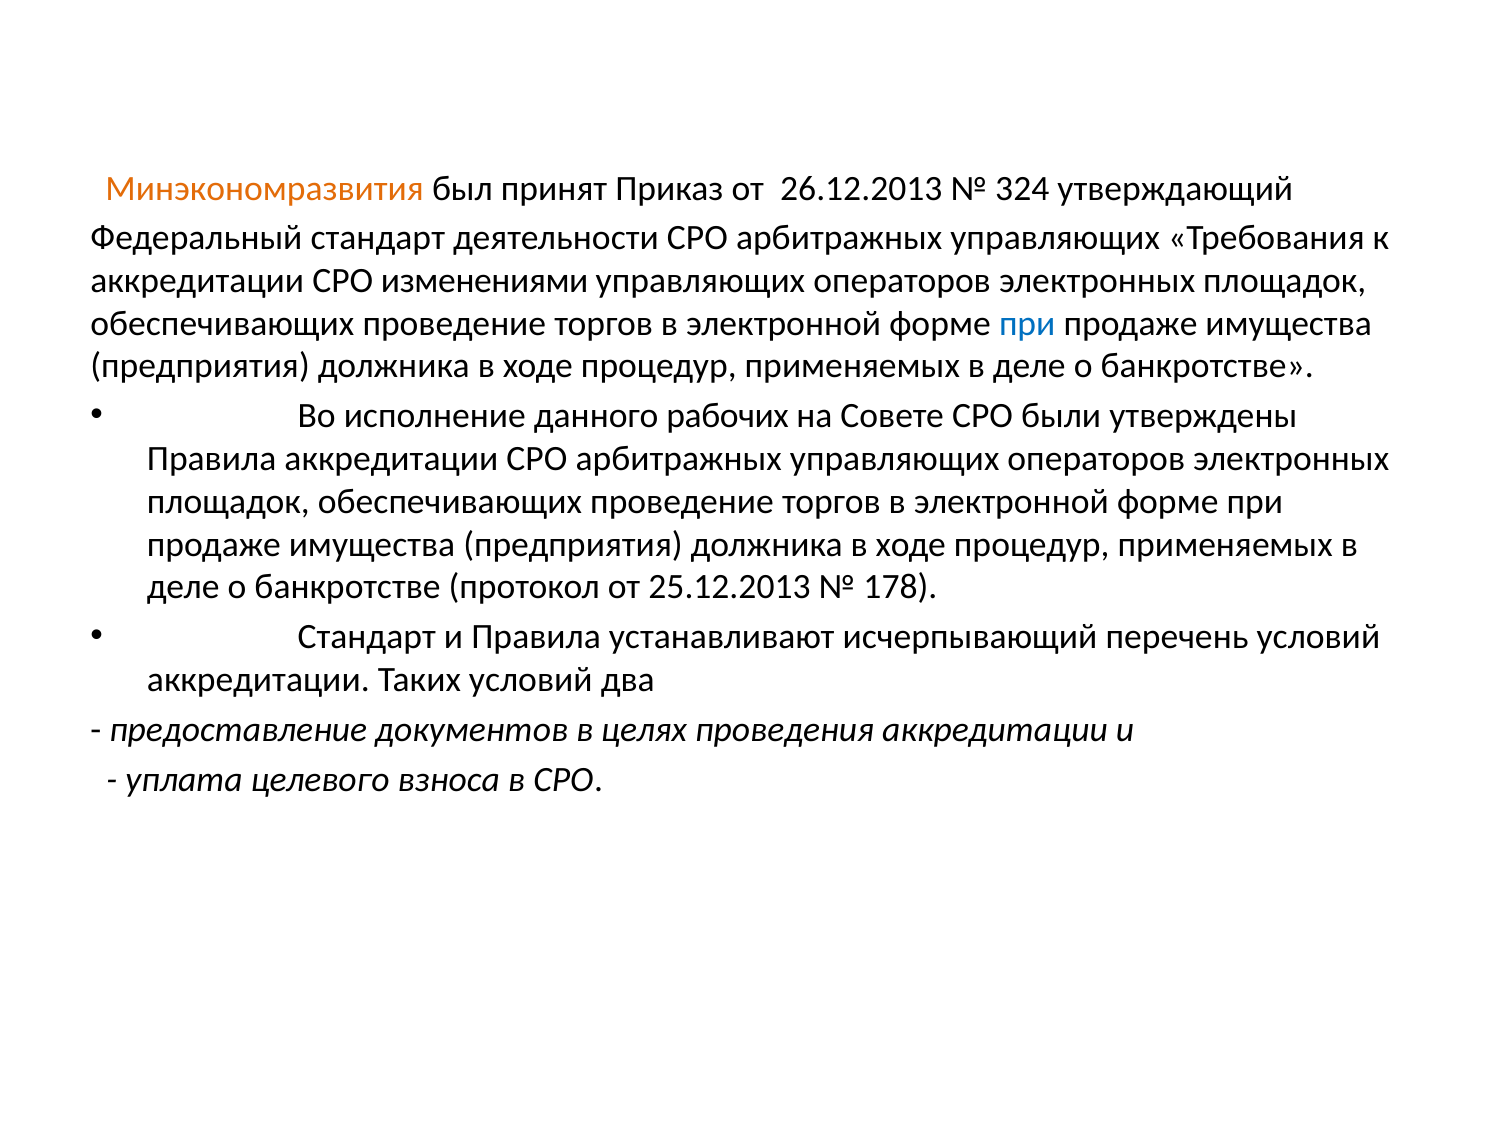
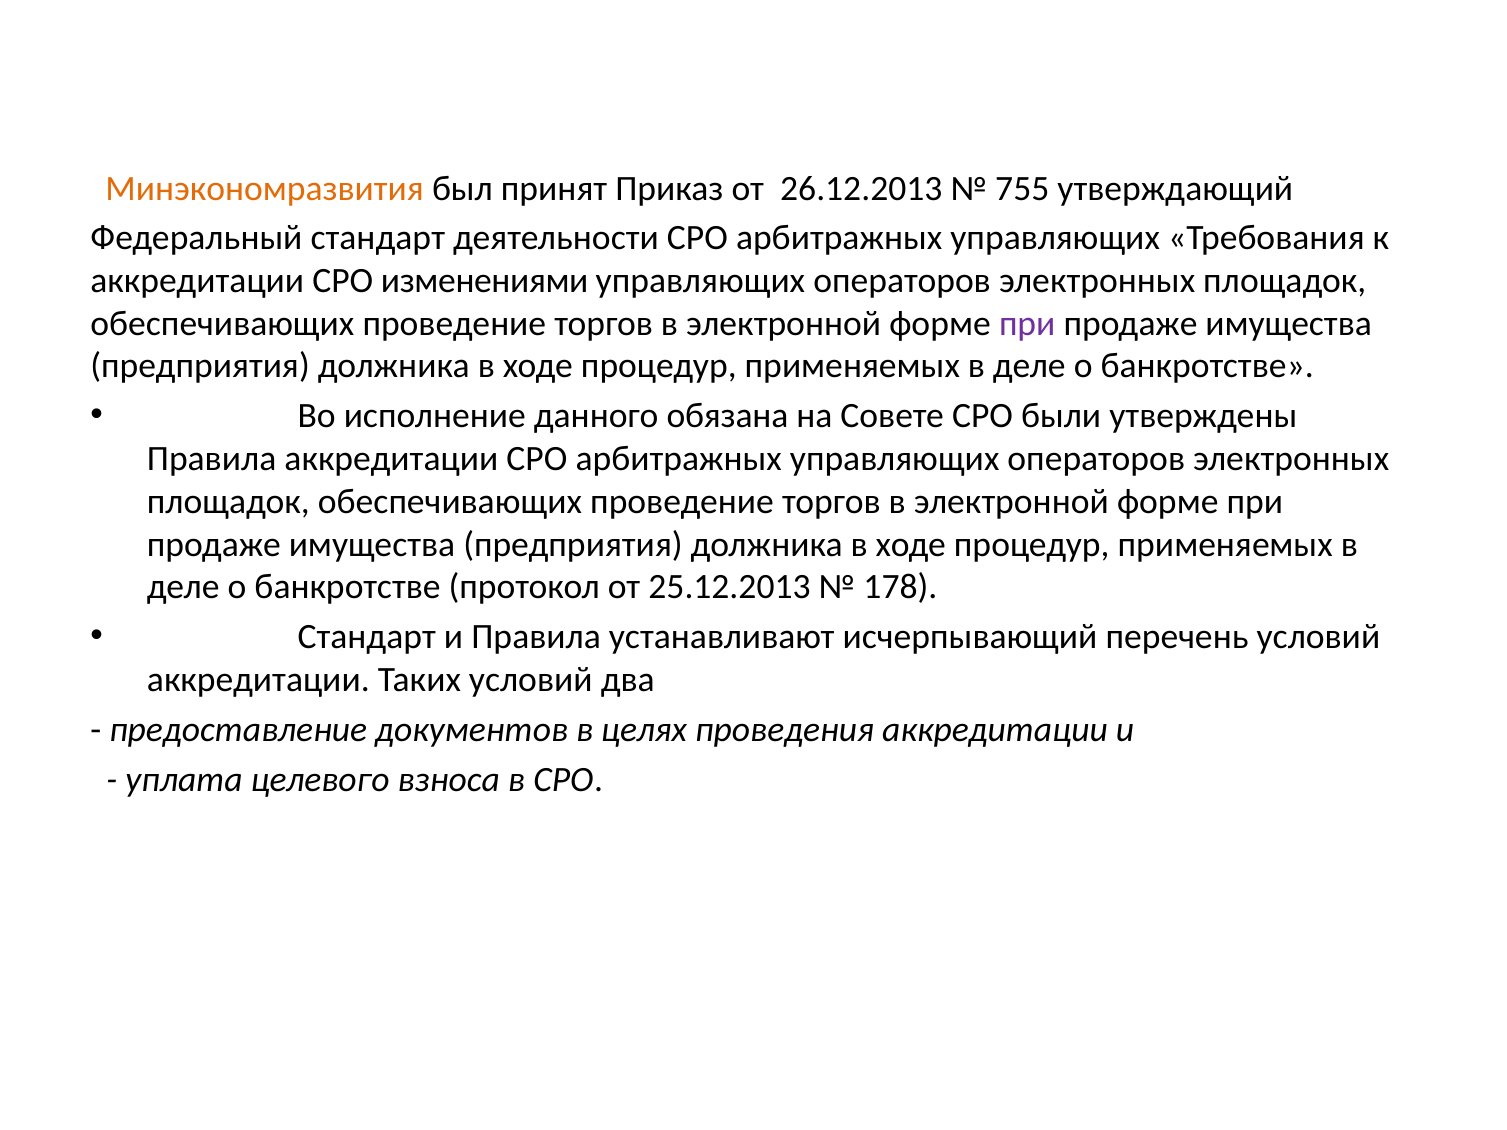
324: 324 -> 755 (1022, 189)
при colour: blue -> purple (1027, 323)
рабочих: рабочих -> обязана (727, 416)
